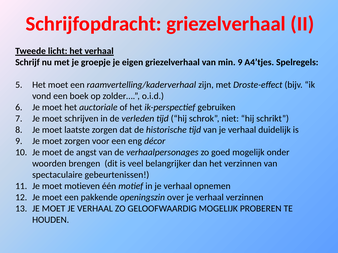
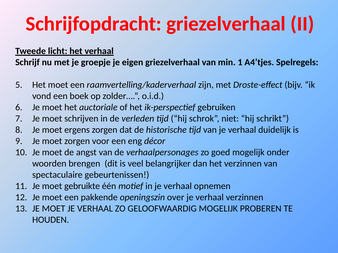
min 9: 9 -> 1 (240, 63)
laatste: laatste -> ergens (77, 130)
motieven: motieven -> gebruikte (82, 186)
